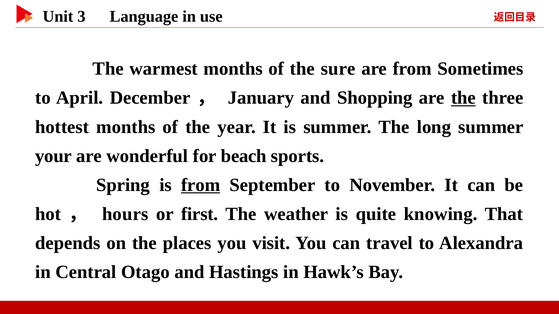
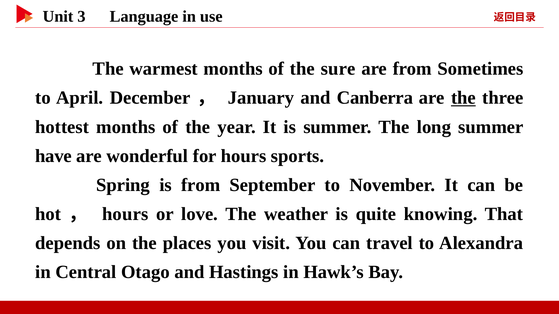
Shopping: Shopping -> Canberra (375, 98)
your: your -> have (53, 156)
for beach: beach -> hours (244, 156)
from underline: present -> none (201, 185)
first: first -> love (200, 214)
